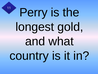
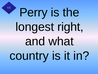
gold: gold -> right (70, 27)
